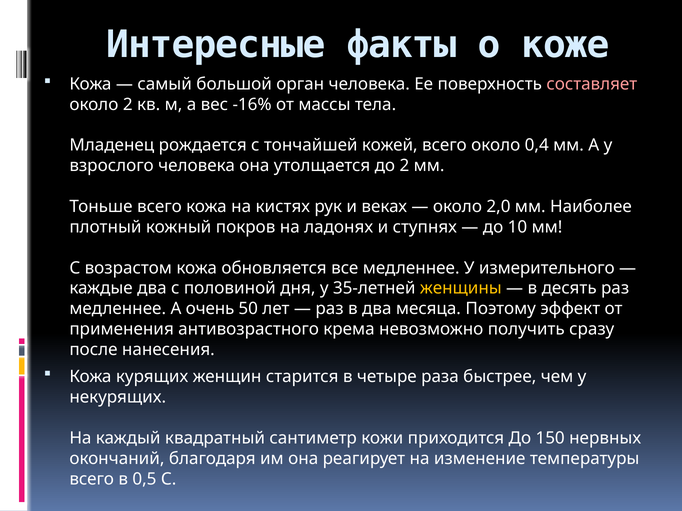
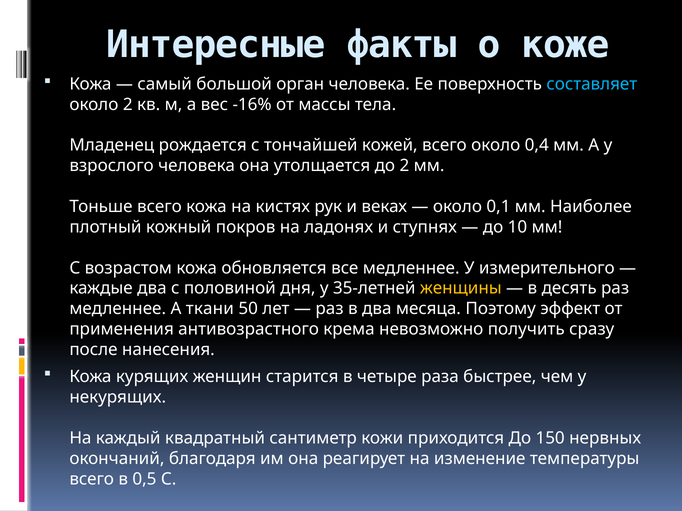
составляет colour: pink -> light blue (592, 84)
2,0: 2,0 -> 0,1 (498, 207)
очень: очень -> ткани (210, 309)
